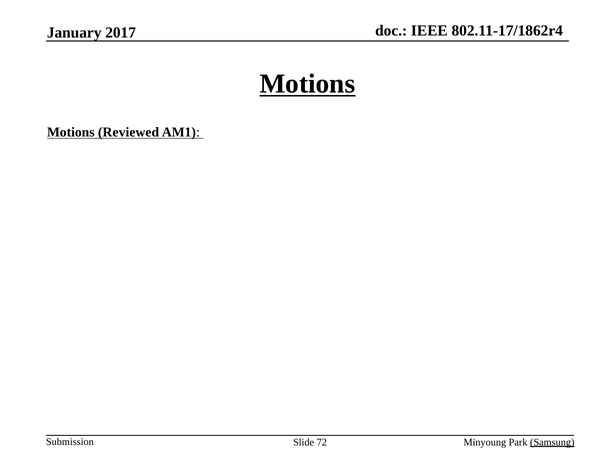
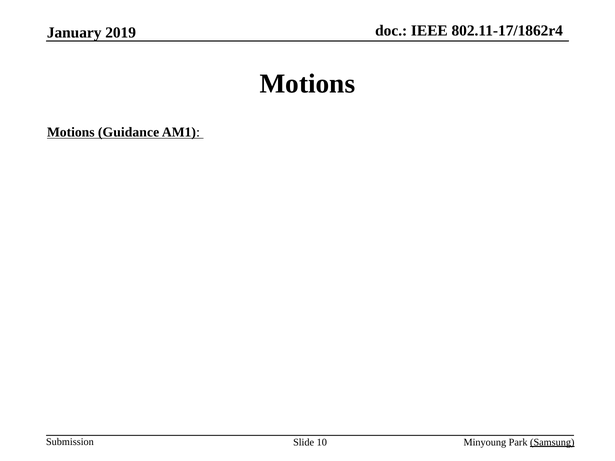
2017: 2017 -> 2019 (121, 33)
Motions underline: present -> none (307, 84)
Reviewed: Reviewed -> Guidance (129, 132)
72: 72 -> 10 (322, 442)
